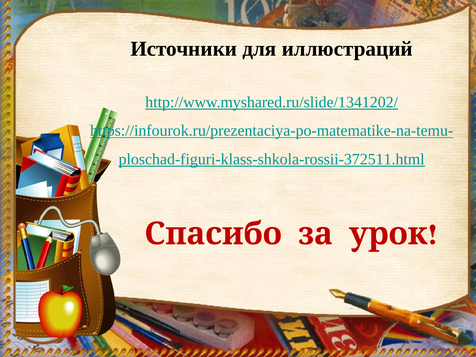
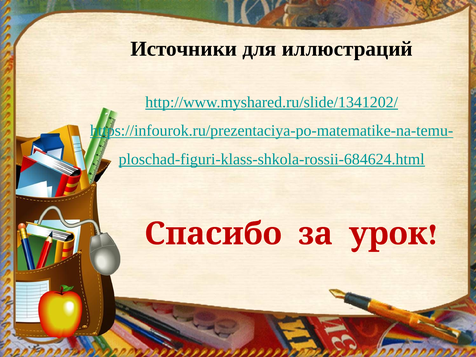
ploschad-figuri-klass-shkola-rossii-372511.html: ploschad-figuri-klass-shkola-rossii-372511.html -> ploschad-figuri-klass-shkola-rossii-684624.html (272, 159)
